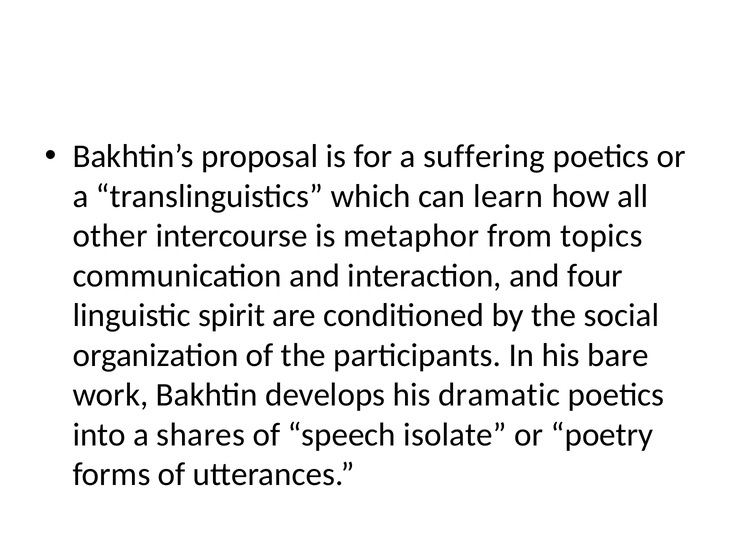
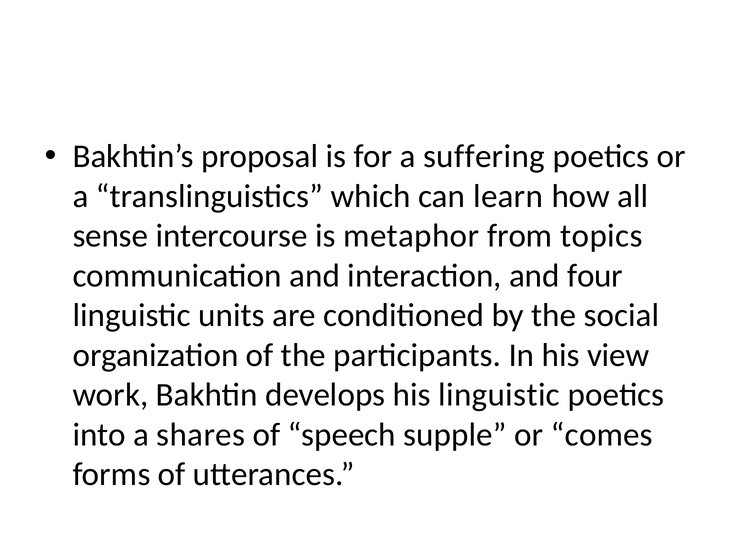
other: other -> sense (110, 236)
spirit: spirit -> units (232, 315)
bare: bare -> view (618, 355)
his dramatic: dramatic -> linguistic (499, 395)
isolate: isolate -> supple (455, 434)
poetry: poetry -> comes (602, 434)
